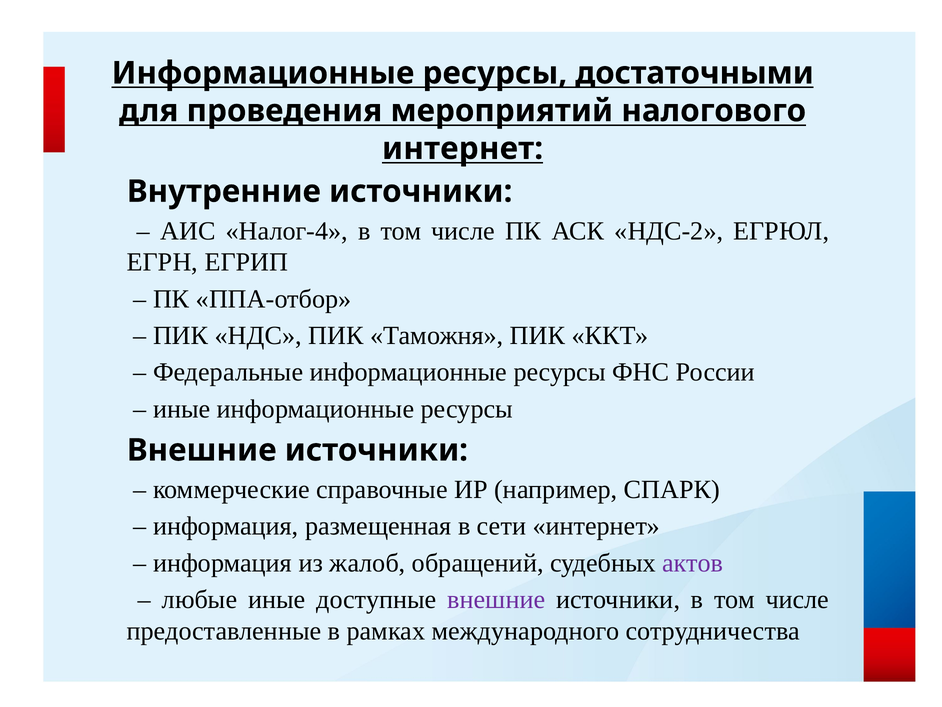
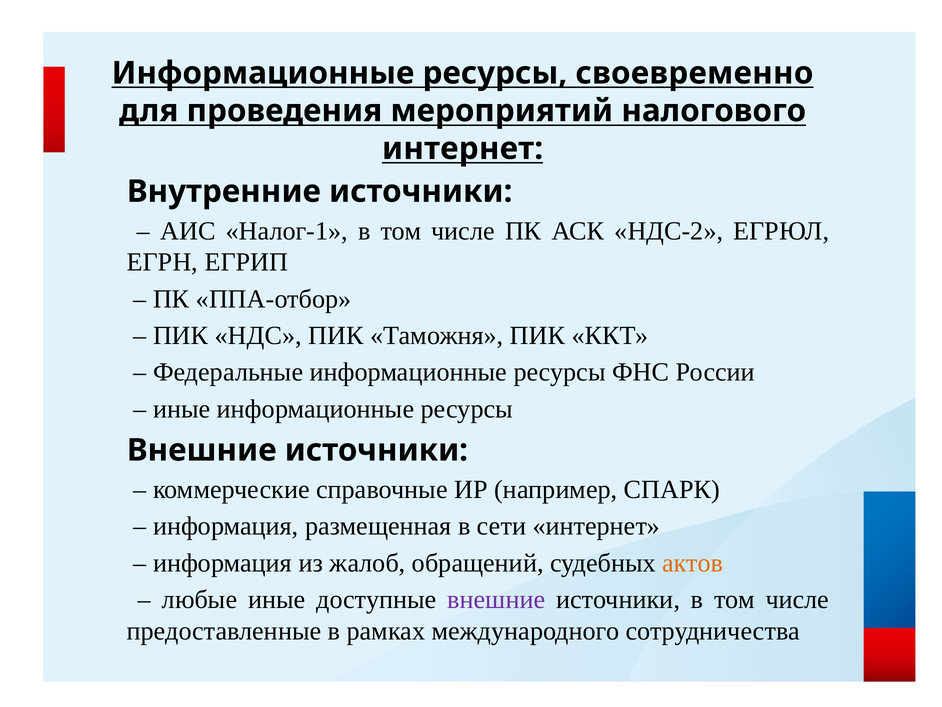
достаточными: достаточными -> своевременно (694, 73)
Налог-4: Налог-4 -> Налог-1 (287, 231)
актов colour: purple -> orange (693, 563)
